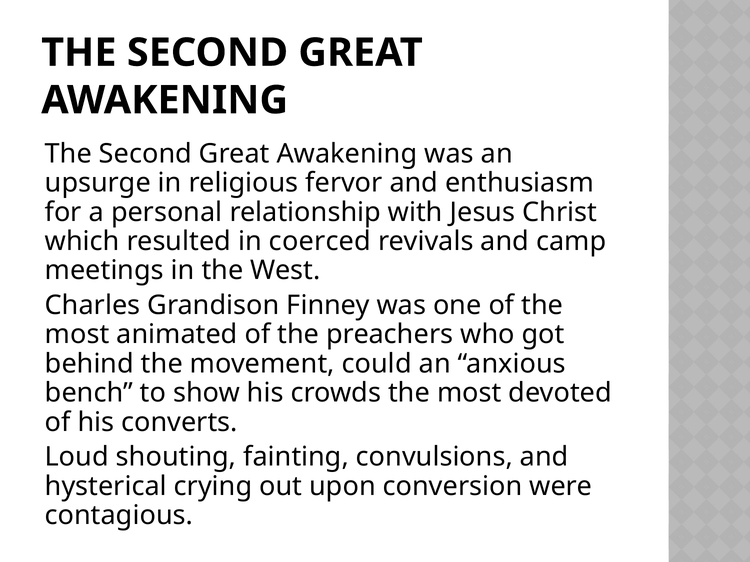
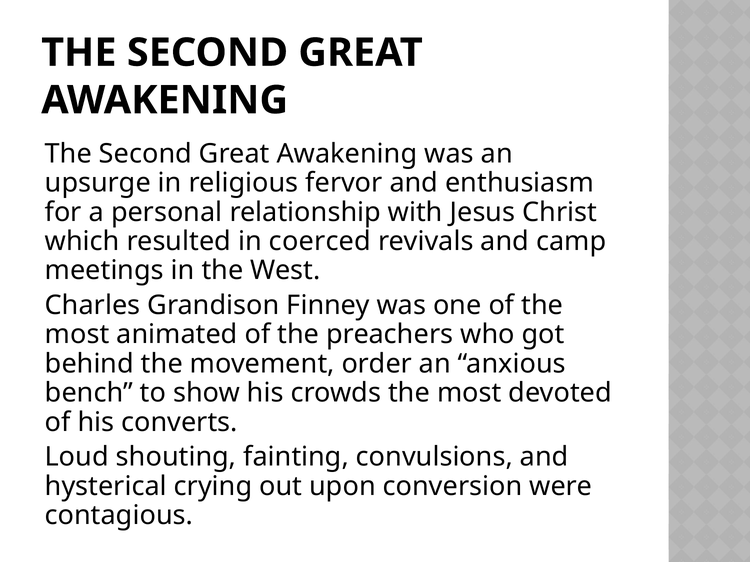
could: could -> order (377, 364)
